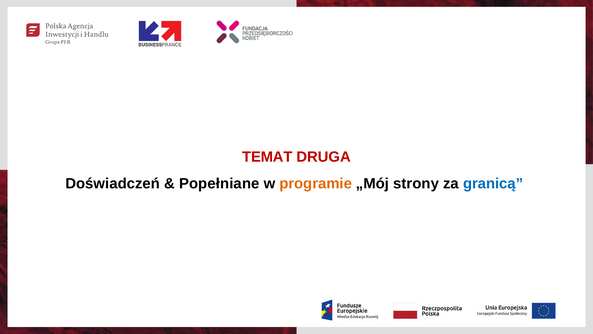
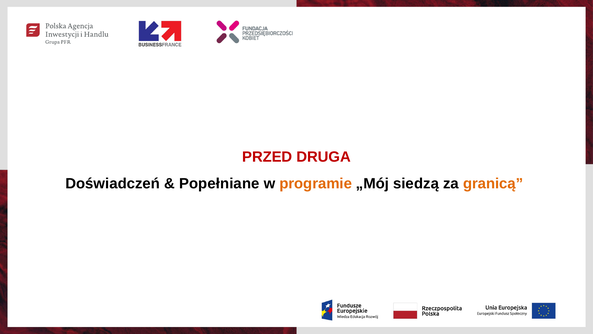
TEMAT: TEMAT -> PRZED (267, 157)
strony: strony -> siedzą (416, 183)
granicą colour: blue -> orange (493, 183)
